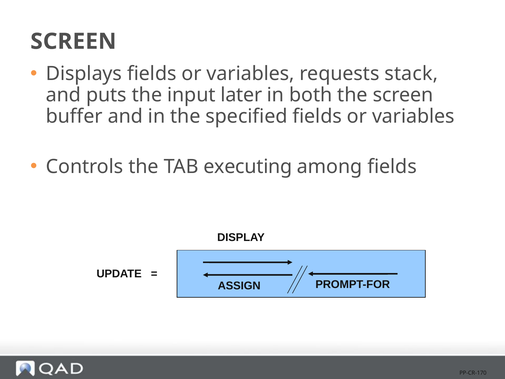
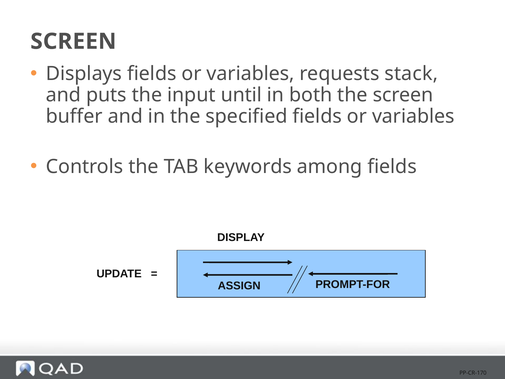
later: later -> until (241, 95)
executing: executing -> keywords (248, 166)
